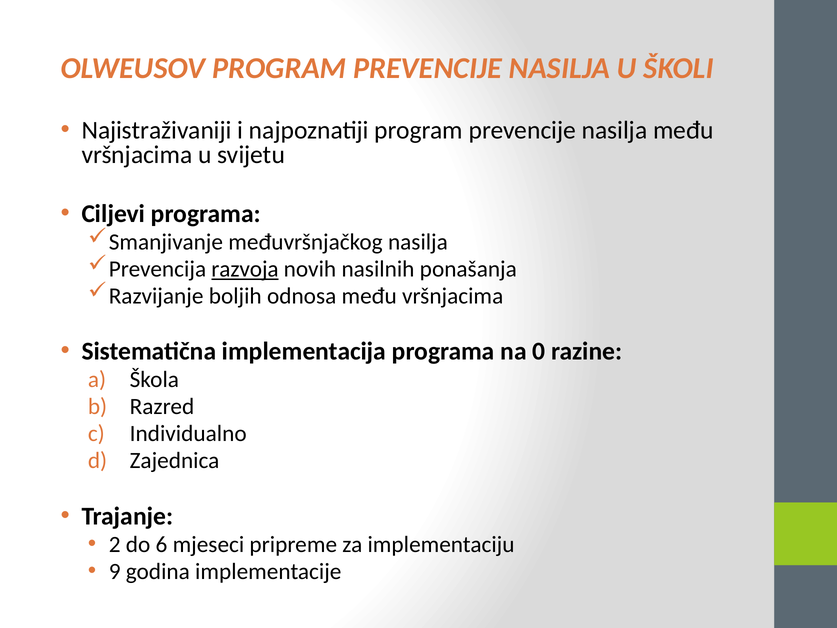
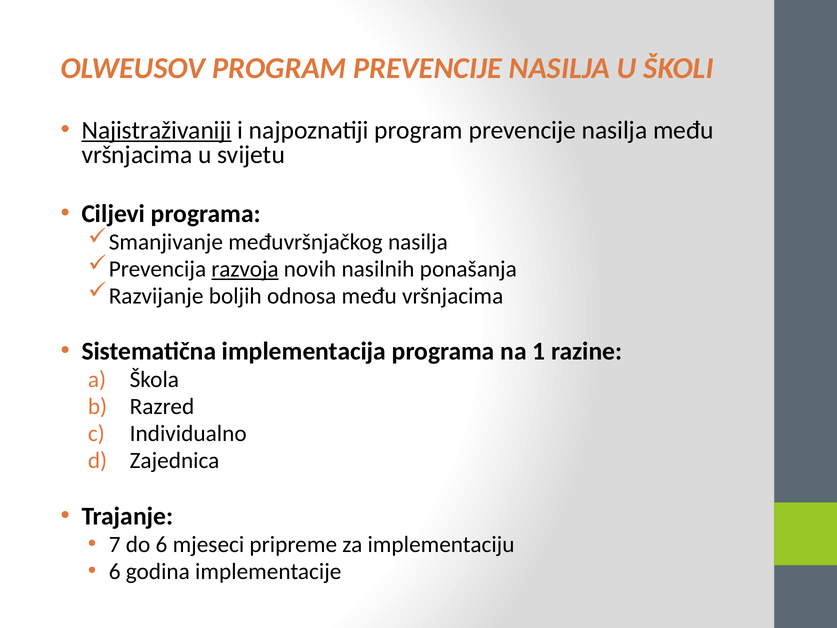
Najistraživaniji underline: none -> present (157, 130)
0: 0 -> 1 (539, 351)
2: 2 -> 7 (115, 544)
9: 9 -> 6 (115, 571)
